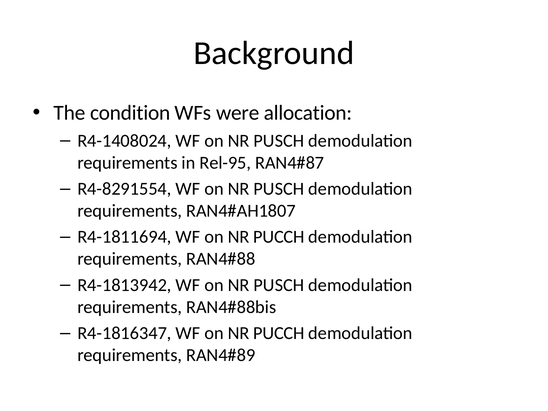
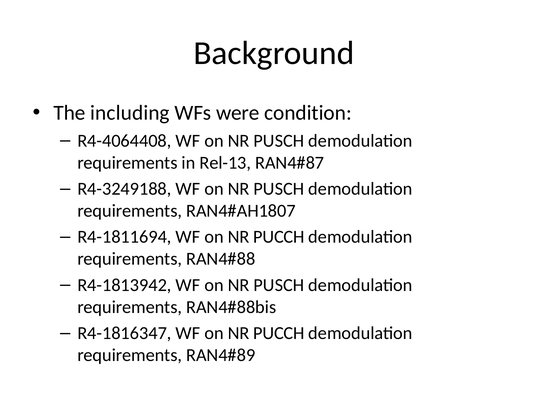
condition: condition -> including (130, 113)
allocation: allocation -> condition (308, 113)
R4-1408024: R4-1408024 -> R4-4064408 (124, 141)
Rel-95: Rel-95 -> Rel-13 (225, 163)
R4-8291554: R4-8291554 -> R4-3249188 (124, 189)
